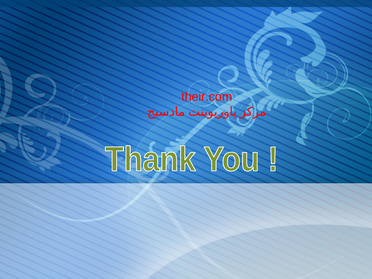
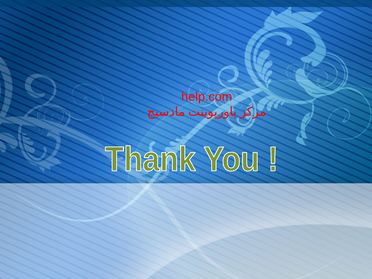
their.com: their.com -> help.com (207, 97)
